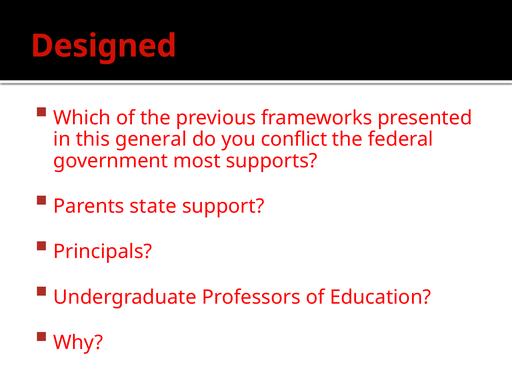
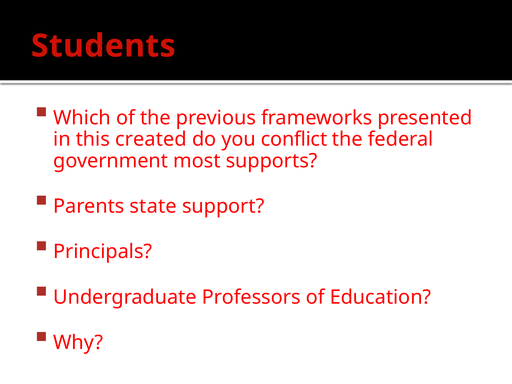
Designed: Designed -> Students (103, 46)
general: general -> created (151, 139)
